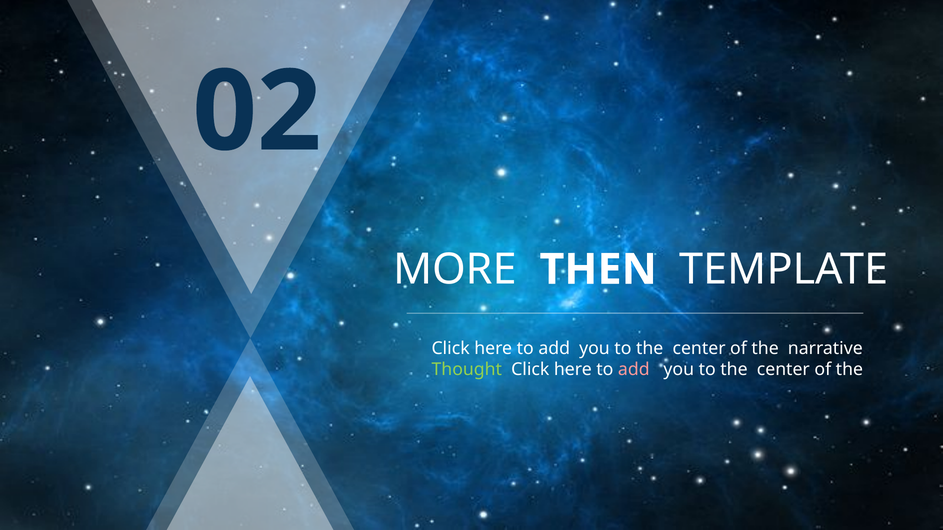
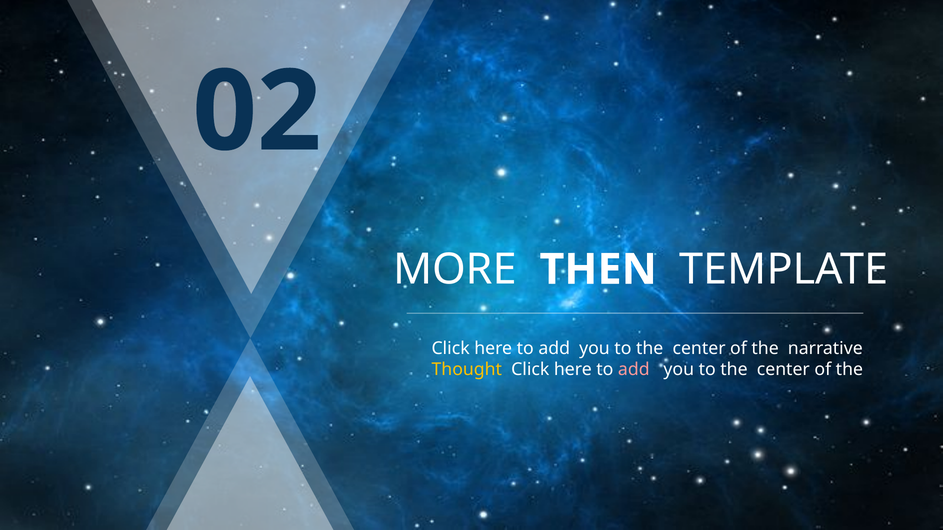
Thought colour: light green -> yellow (467, 370)
